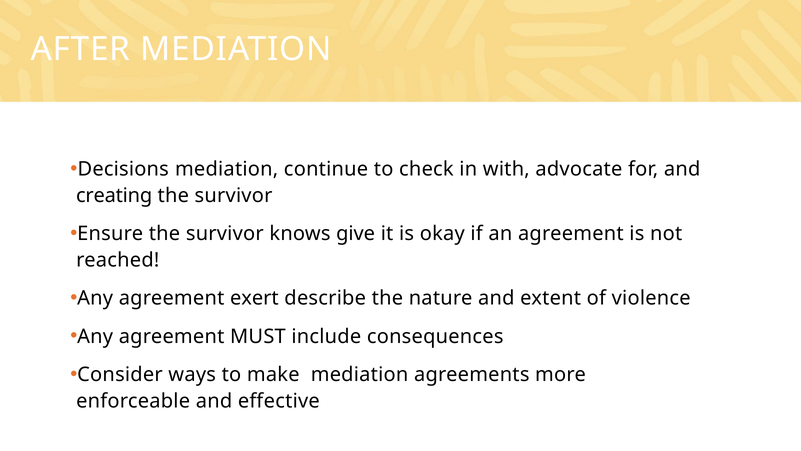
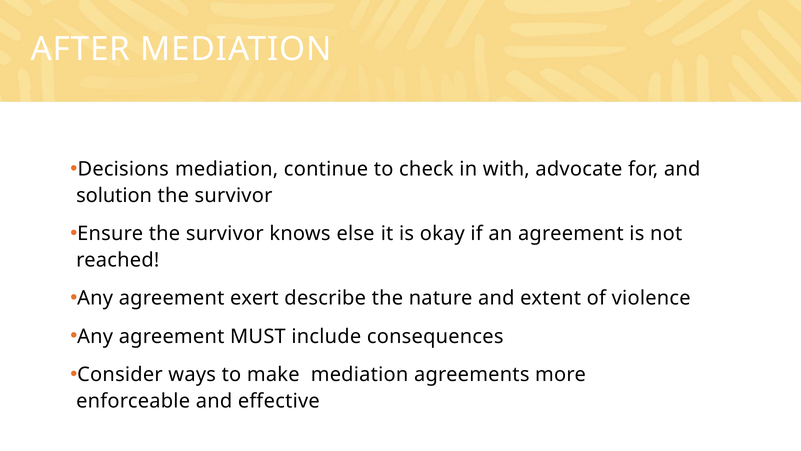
creating: creating -> solution (114, 195)
give: give -> else (356, 234)
